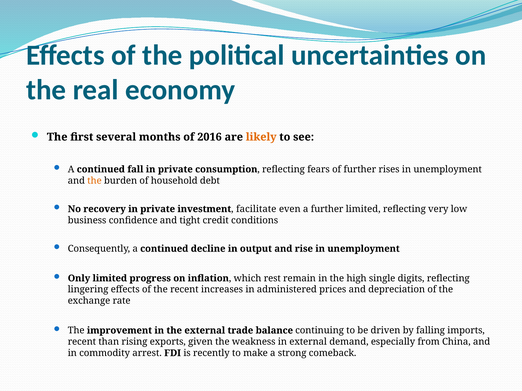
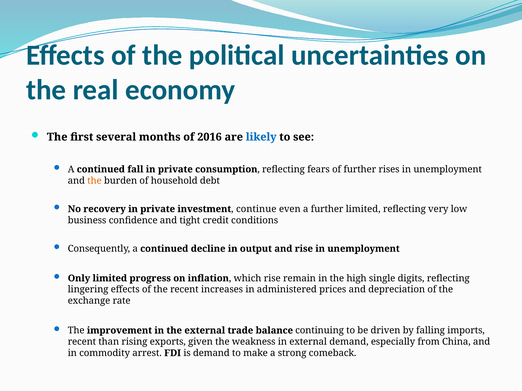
likely colour: orange -> blue (261, 137)
facilitate: facilitate -> continue (256, 209)
which rest: rest -> rise (272, 279)
is recently: recently -> demand (211, 353)
